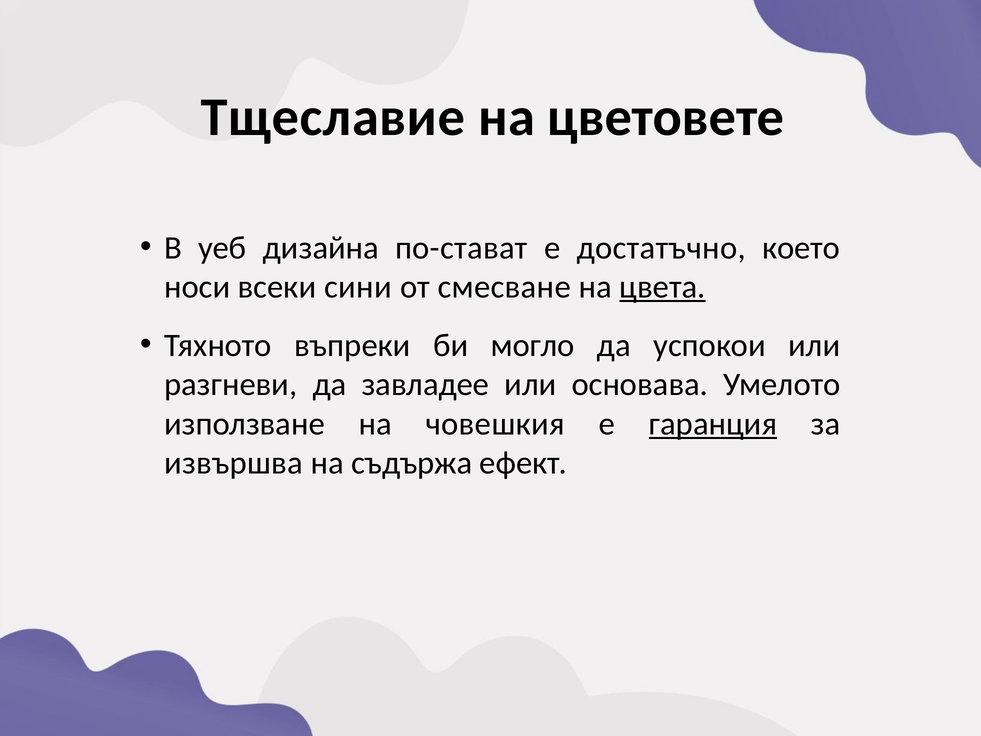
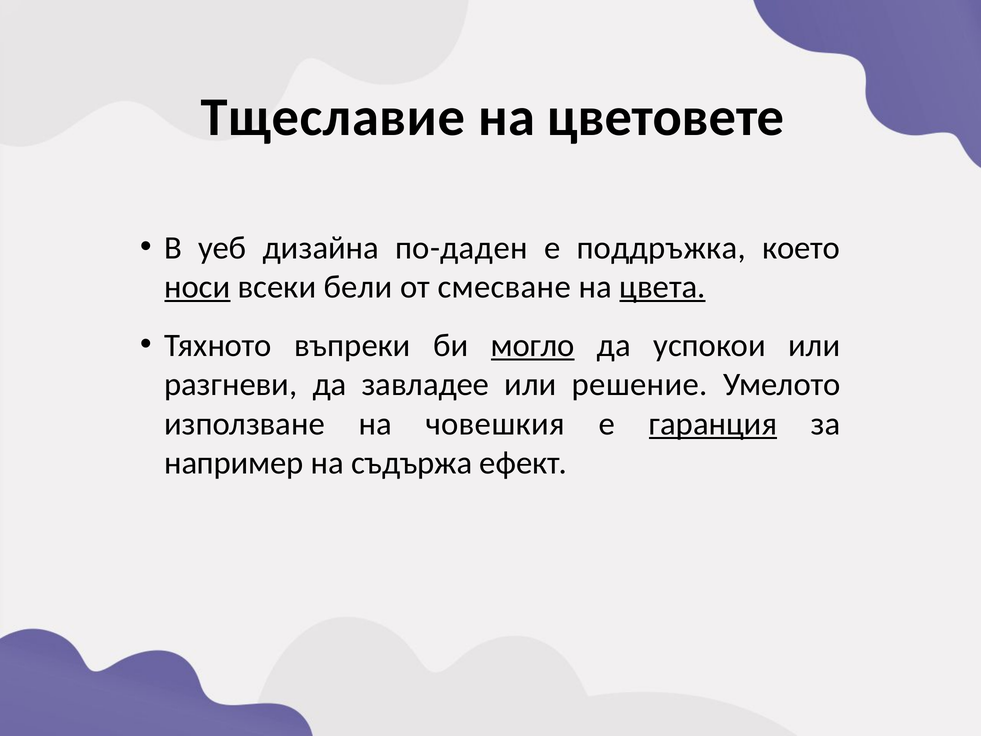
по-стават: по-стават -> по-даден (461, 248)
достатъчно: достатъчно -> поддръжка (661, 248)
носи underline: none -> present (197, 287)
сини: сини -> бели (358, 287)
могло underline: none -> present (533, 345)
основава: основава -> решение (640, 384)
извършва: извършва -> например (234, 463)
